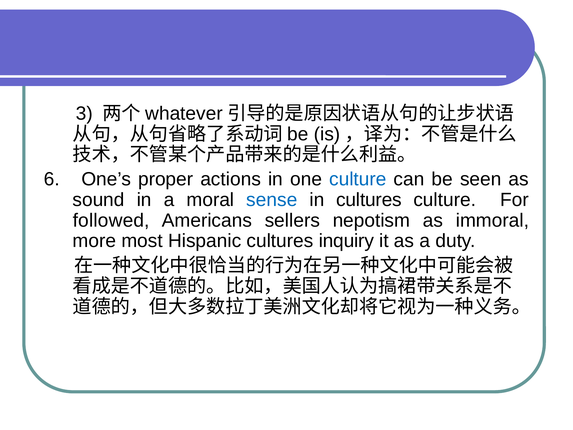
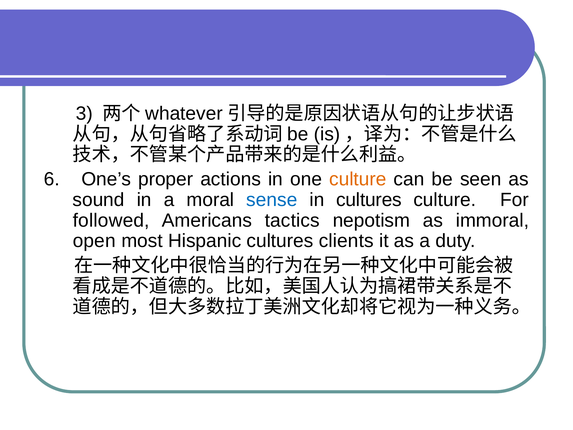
culture colour: blue -> orange (358, 179)
sellers: sellers -> tactics (292, 220)
more: more -> open (94, 241)
inquiry: inquiry -> clients (346, 241)
